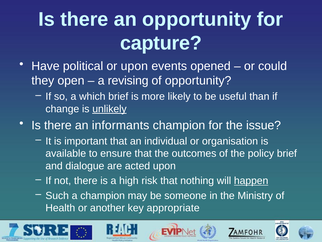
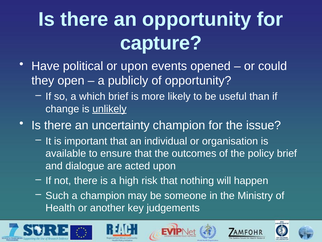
revising: revising -> publicly (128, 81)
informants: informants -> uncertainty (121, 125)
happen underline: present -> none (251, 180)
appropriate: appropriate -> judgements (173, 208)
